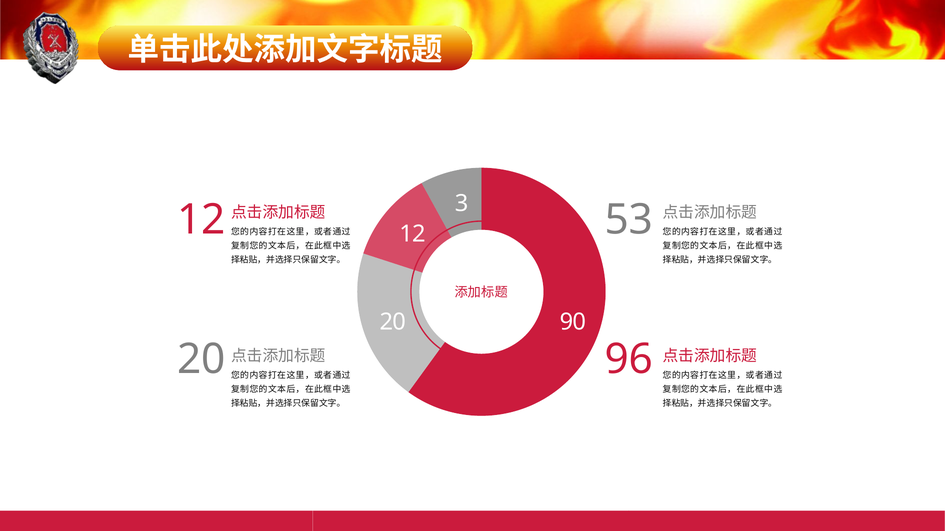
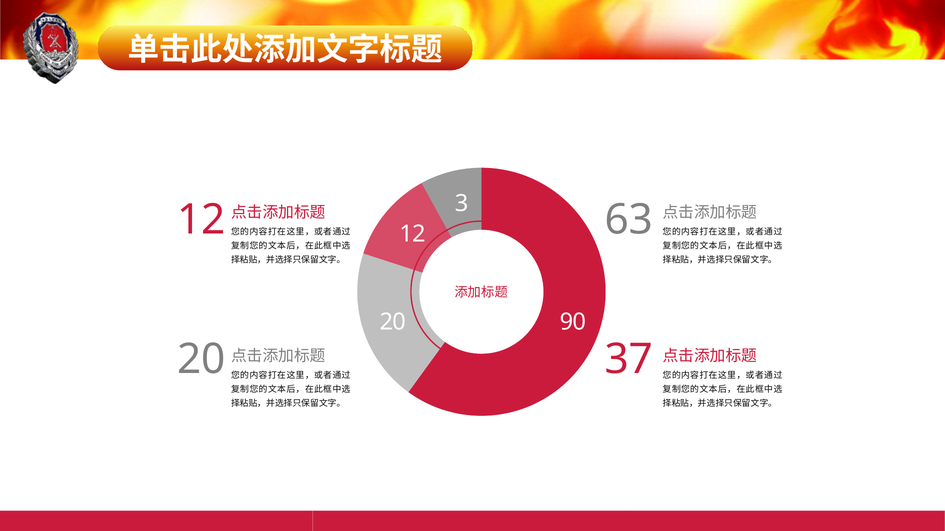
53: 53 -> 63 (629, 220)
96: 96 -> 37 (629, 360)
